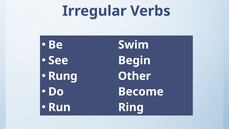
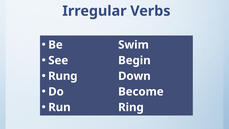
Other: Other -> Down (134, 76)
